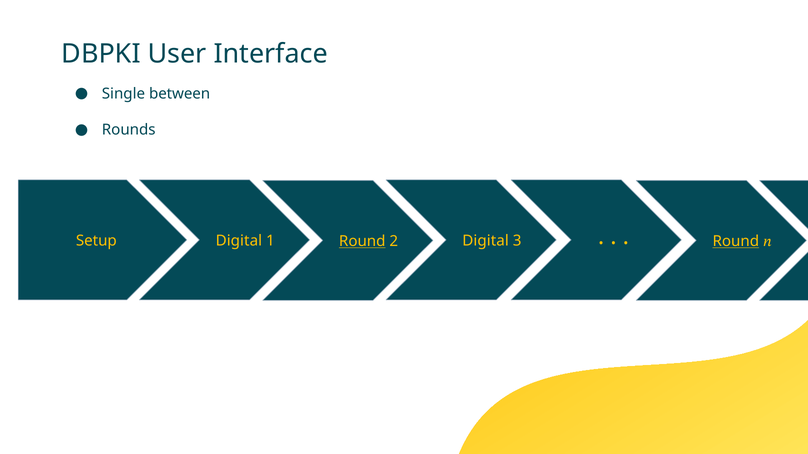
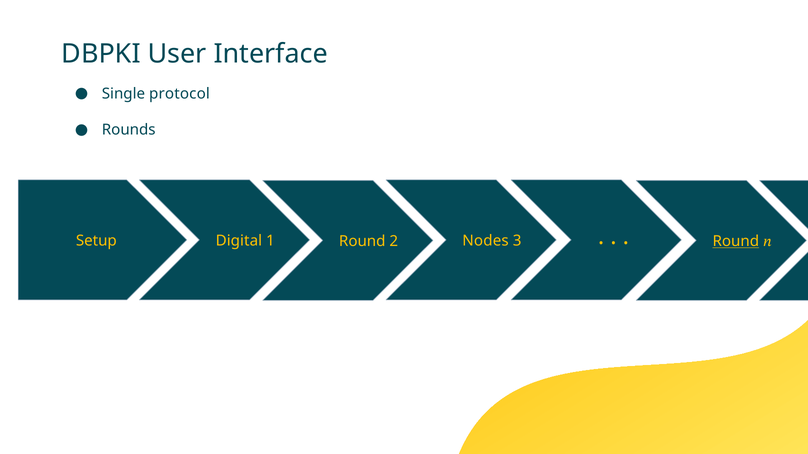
between: between -> protocol (179, 94)
Round underline: present -> none (362, 242)
Digital: Digital -> Nodes (486, 241)
